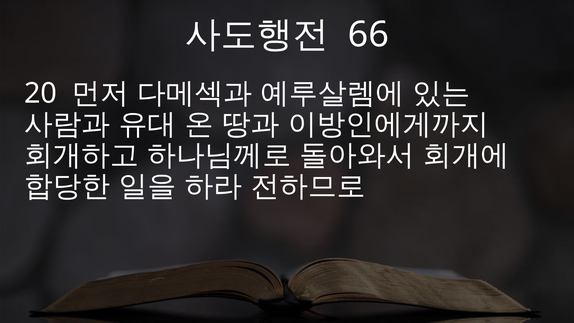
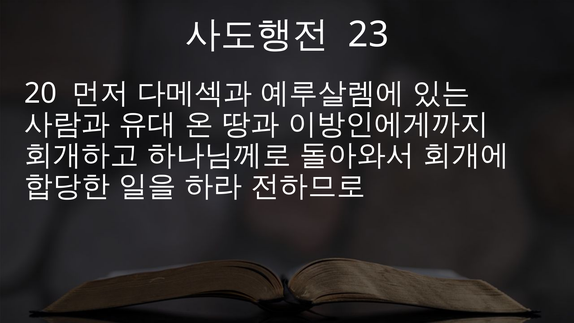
66: 66 -> 23 (368, 35)
